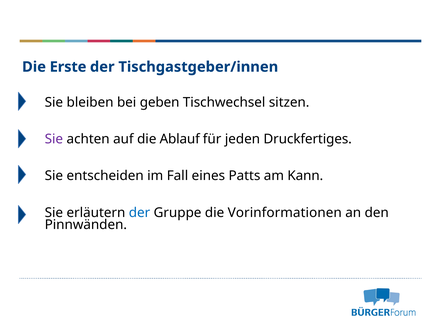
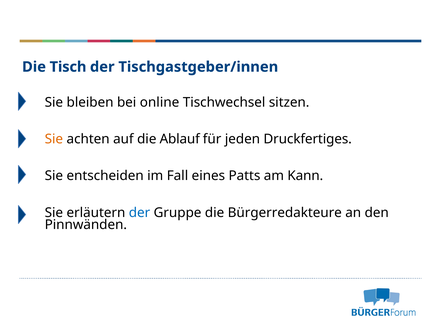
Erste: Erste -> Tisch (68, 67)
geben: geben -> online (160, 103)
Sie colour: purple -> orange (54, 140)
Vorinformationen: Vorinformationen -> Bürgerredakteure (285, 213)
